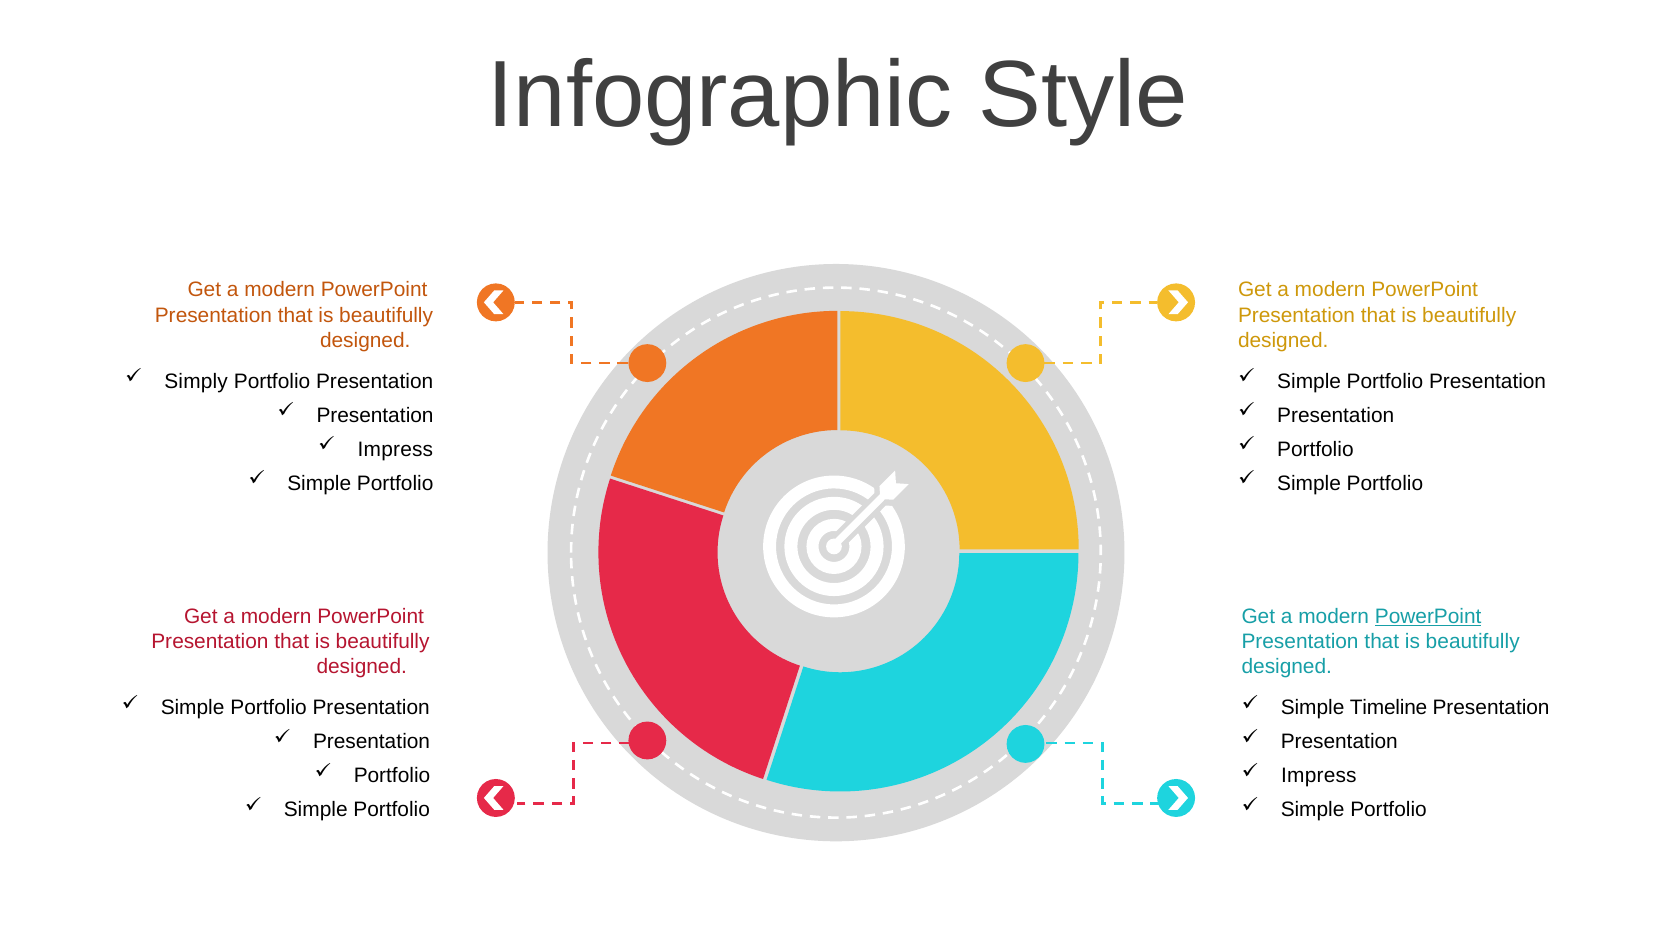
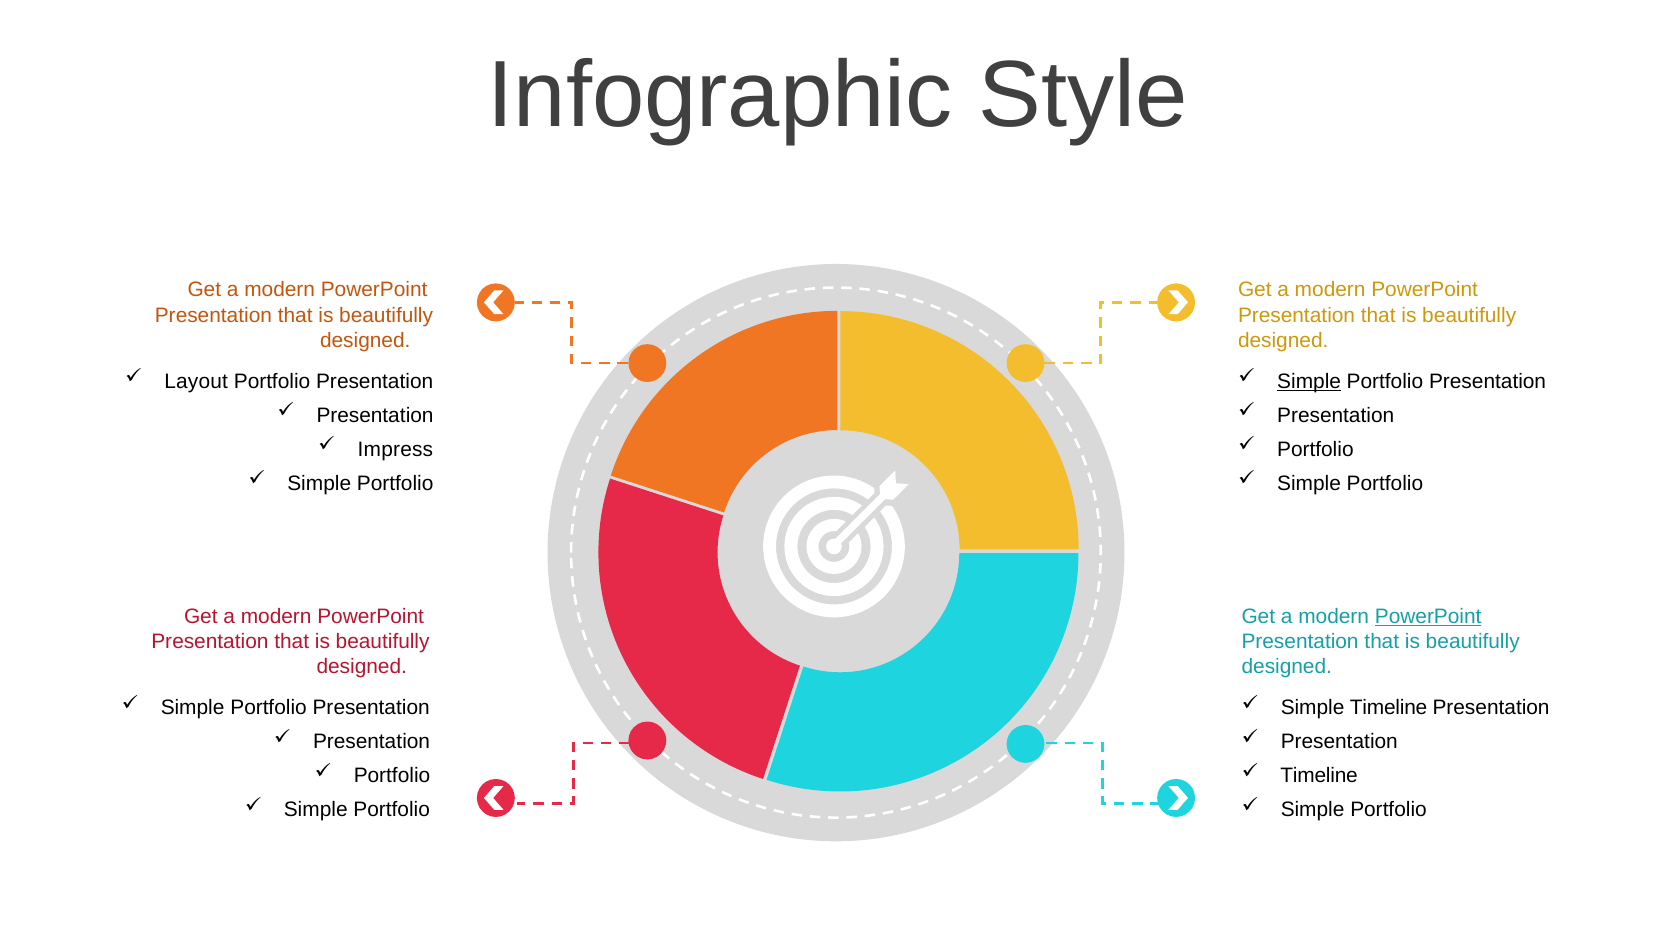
Simply: Simply -> Layout (196, 381)
Simple underline: none -> present (1309, 381)
Impress: Impress -> Timeline (1319, 776)
